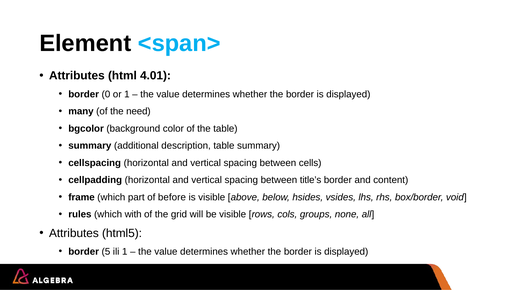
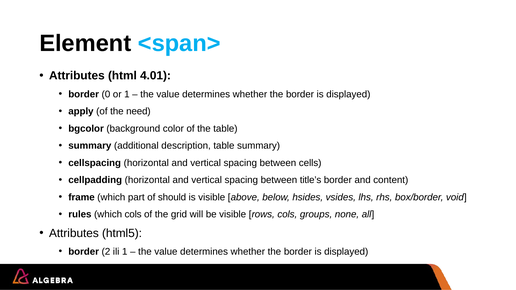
many: many -> apply (81, 111)
before: before -> should (172, 197)
which with: with -> cols (133, 215)
5: 5 -> 2 (106, 252)
